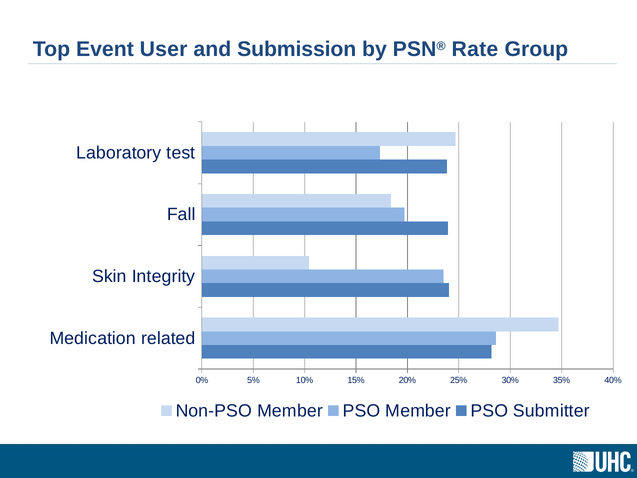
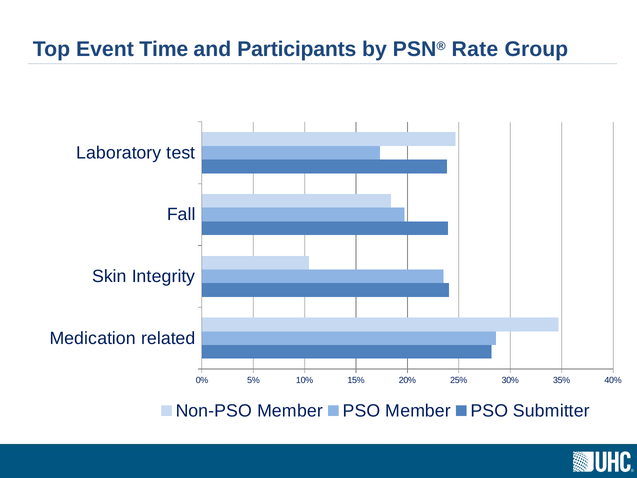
User: User -> Time (164, 49)
Submission: Submission -> Participants (297, 49)
